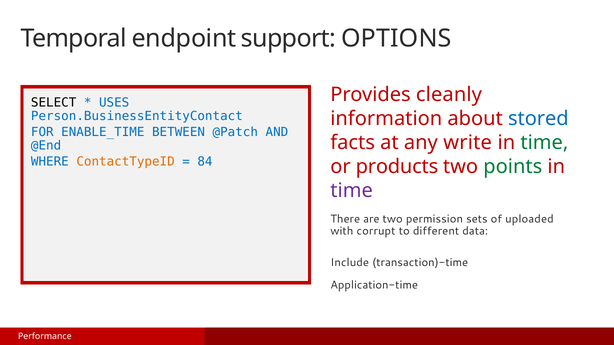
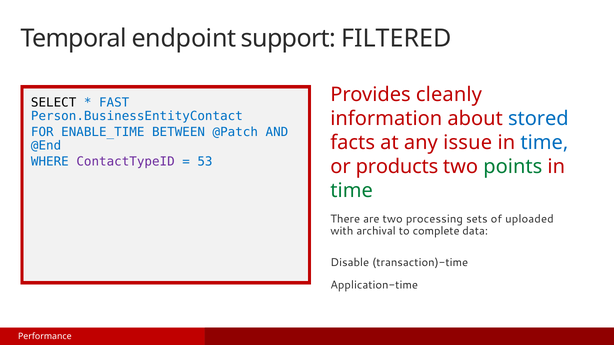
OPTIONS: OPTIONS -> FILTERED (397, 39)
USES: USES -> FAST (114, 103)
write: write -> issue (468, 143)
time colour: green -> blue (544, 143)
ContactTypeID colour: orange -> purple (126, 162)
84: 84 -> 53 (205, 162)
time colour: purple -> green (352, 191)
permission: permission -> processing (434, 219)
corrupt: corrupt -> archival (376, 231)
different: different -> complete (436, 231)
Include: Include -> Disable (350, 263)
